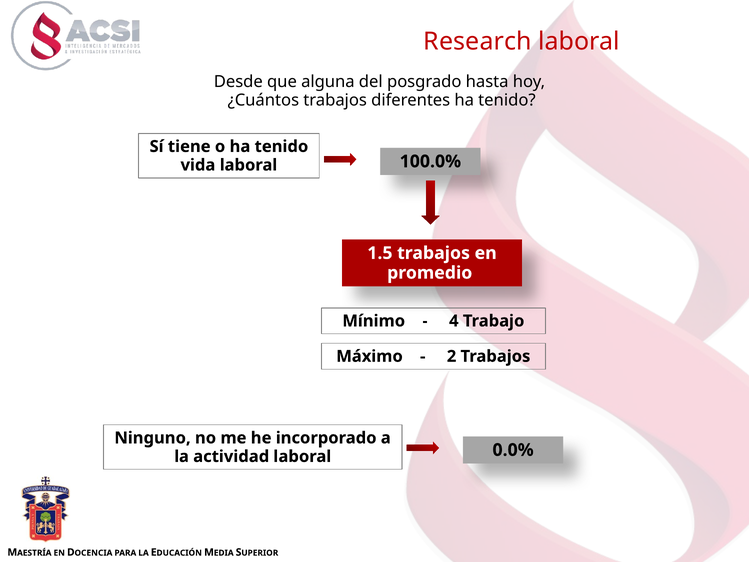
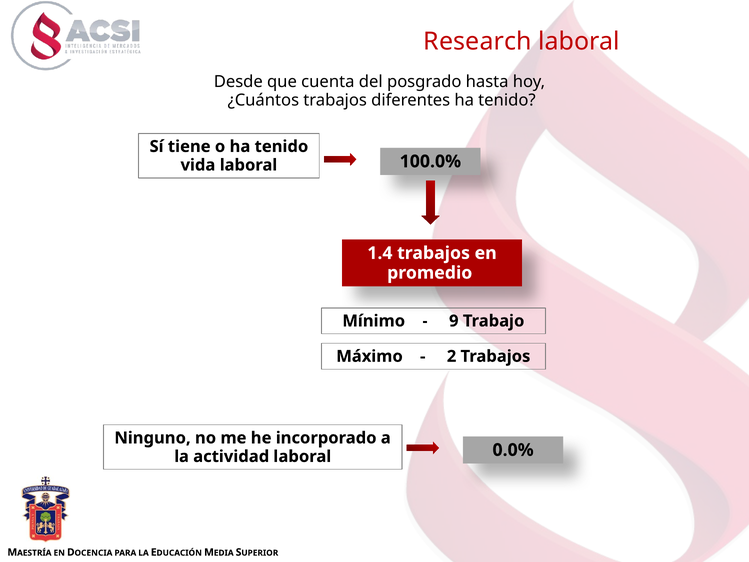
alguna: alguna -> cuenta (328, 82)
1.5: 1.5 -> 1.4 (380, 253)
4: 4 -> 9 (454, 321)
